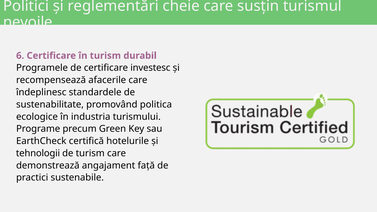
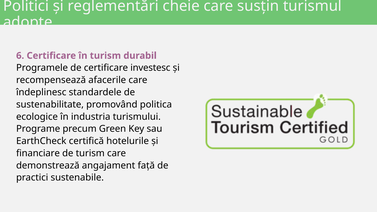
nevoile: nevoile -> adopte (28, 22)
tehnologii: tehnologii -> financiare (38, 153)
